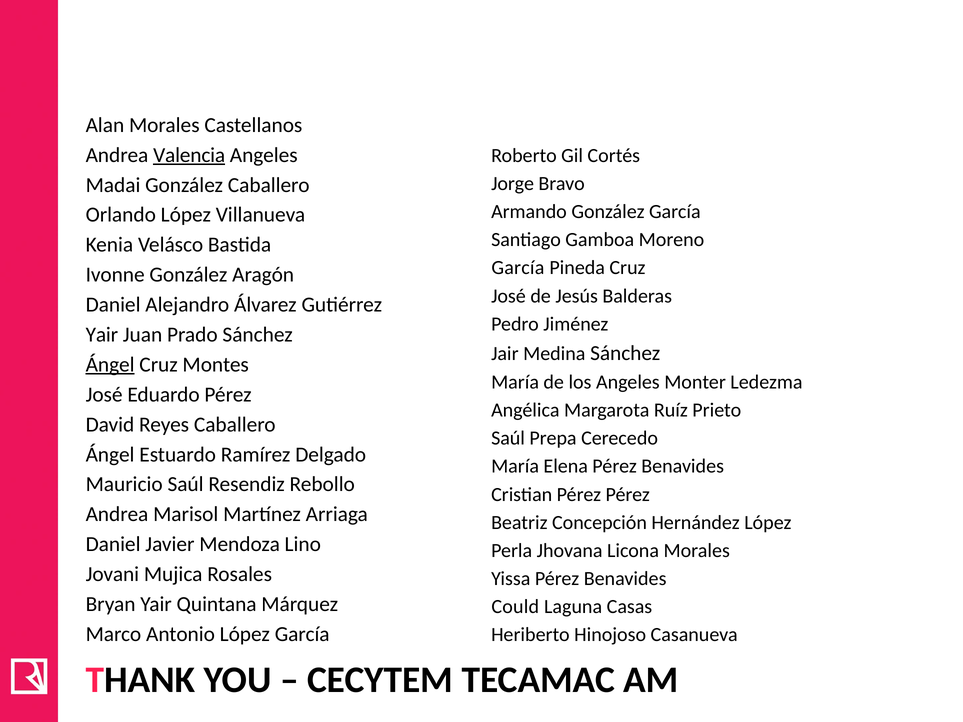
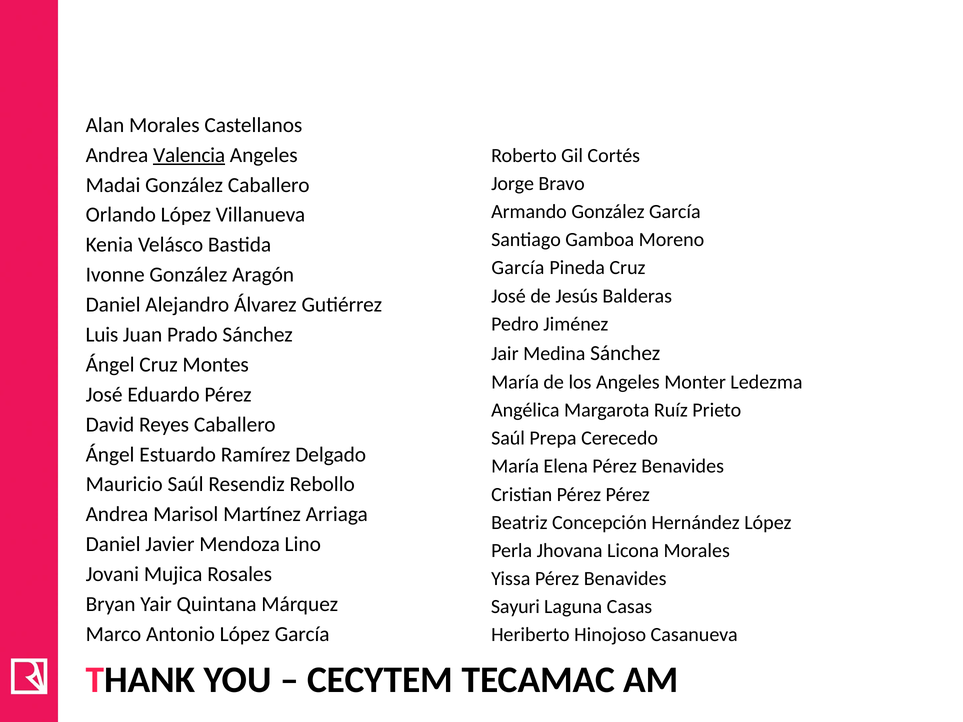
Yair: Yair -> Luis (102, 335)
Ángel underline: present -> none (110, 365)
Could: Could -> Sayuri (515, 607)
